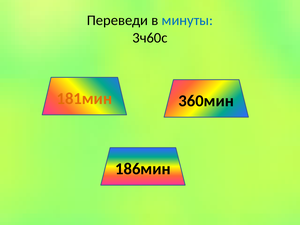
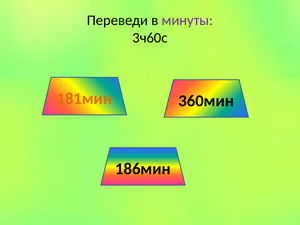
минуты colour: blue -> purple (187, 20)
